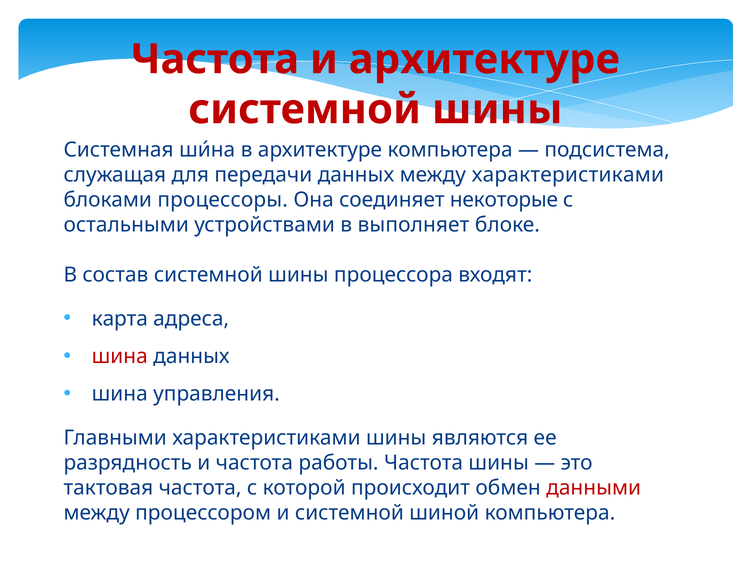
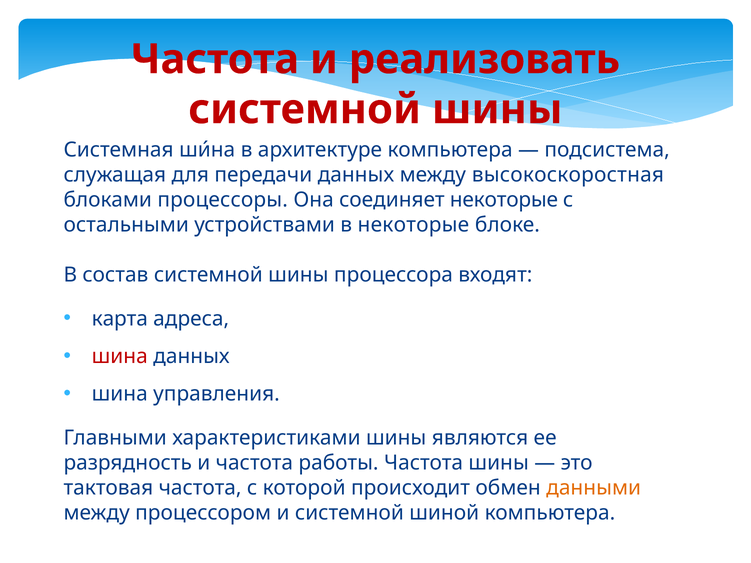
и архитектуре: архитектуре -> реализовать (484, 59)
между характеристиками: характеристиками -> высокоскоростная (568, 175)
в выполняет: выполняет -> некоторые (413, 225)
данными colour: red -> orange (594, 488)
